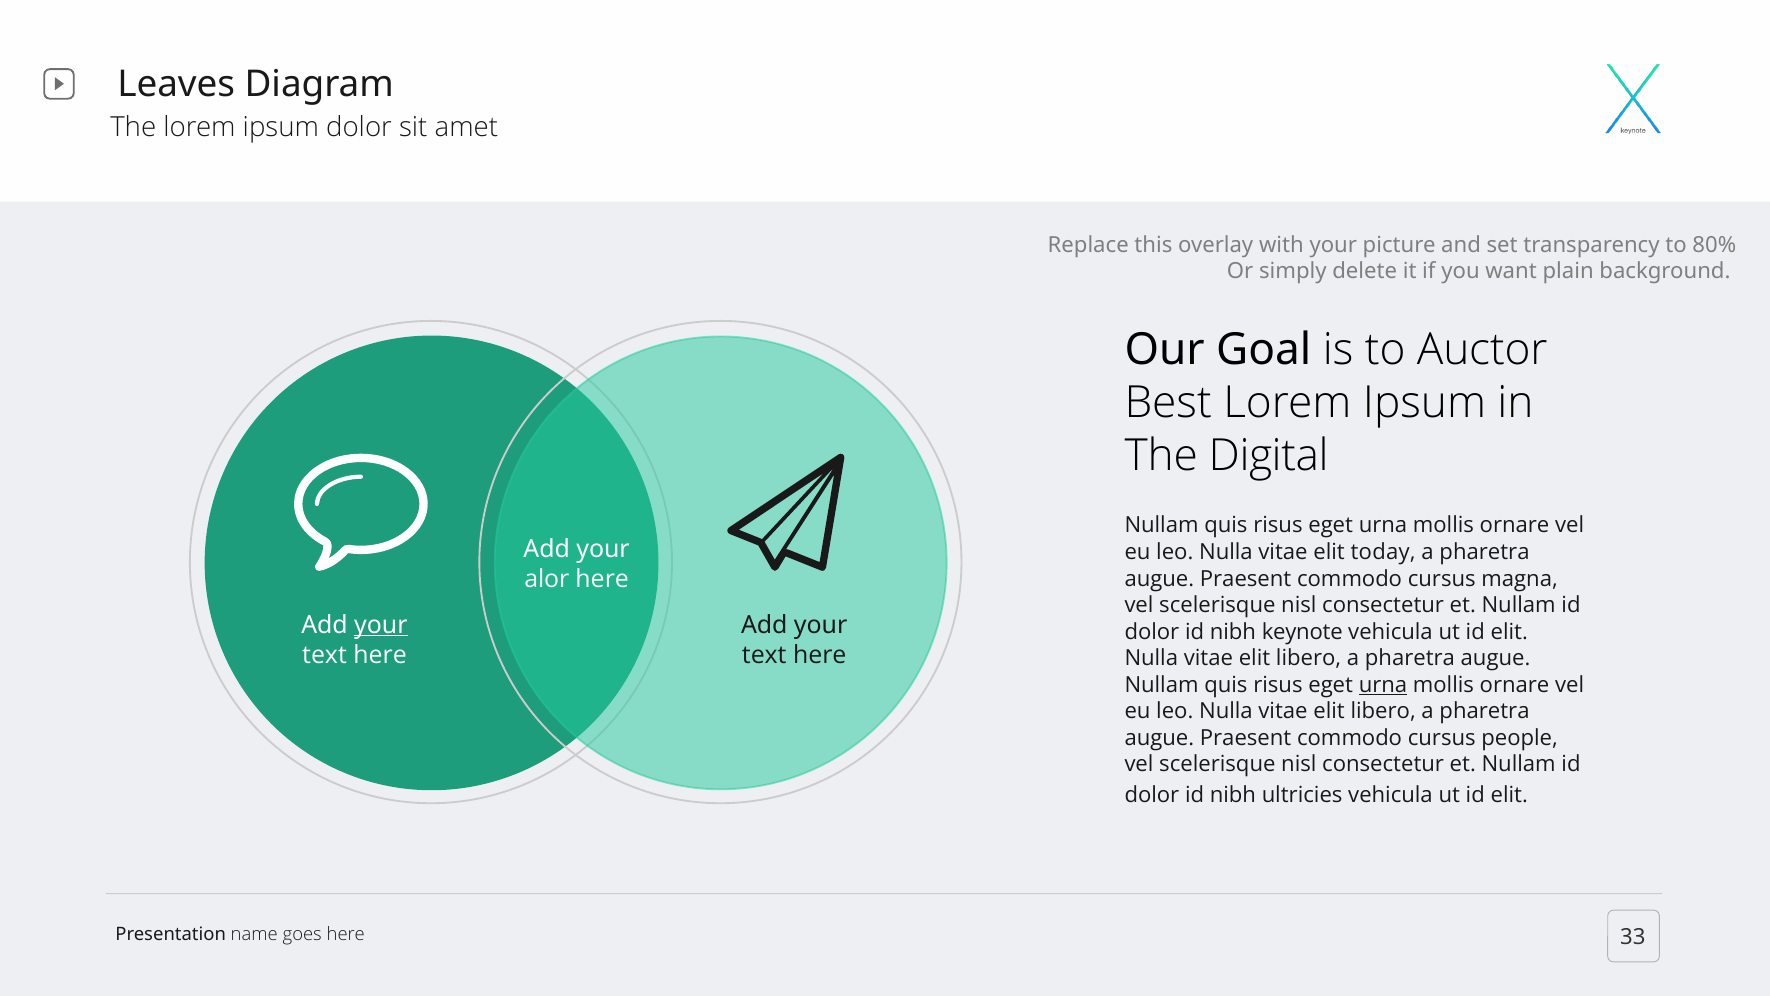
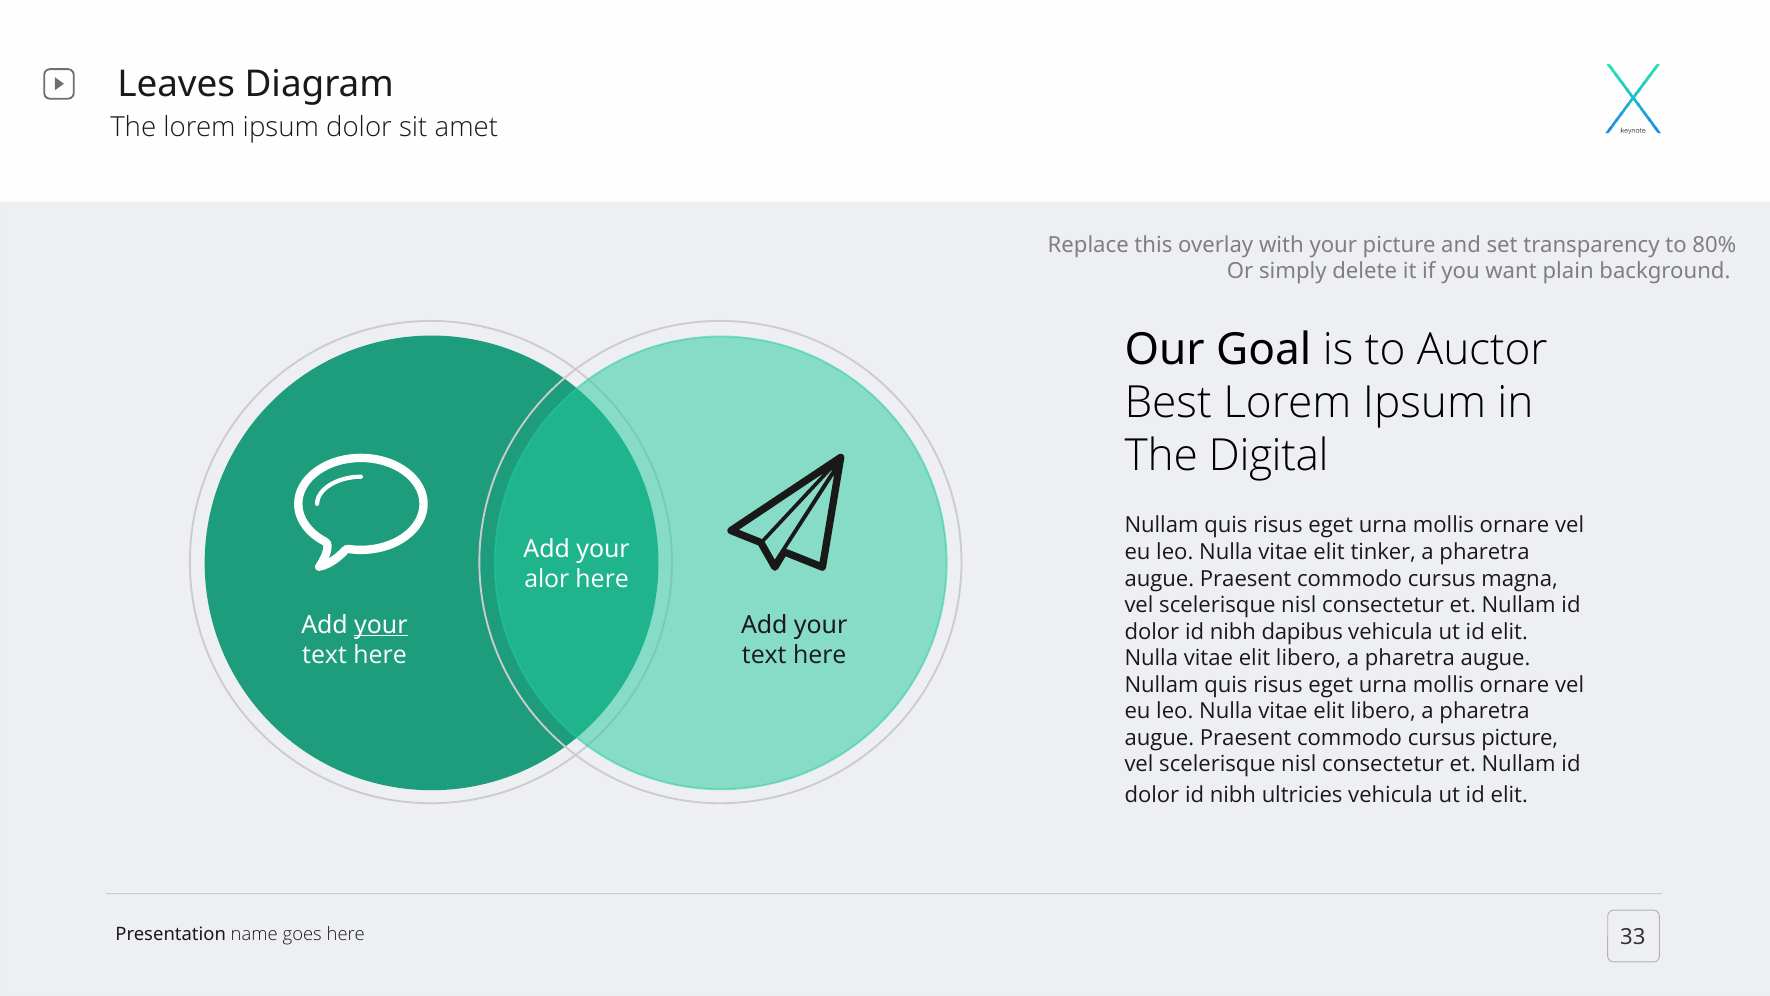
today: today -> tinker (1383, 552)
keynote: keynote -> dapibus (1302, 632)
urna underline: present -> none (1383, 685)
cursus people: people -> picture (1520, 738)
